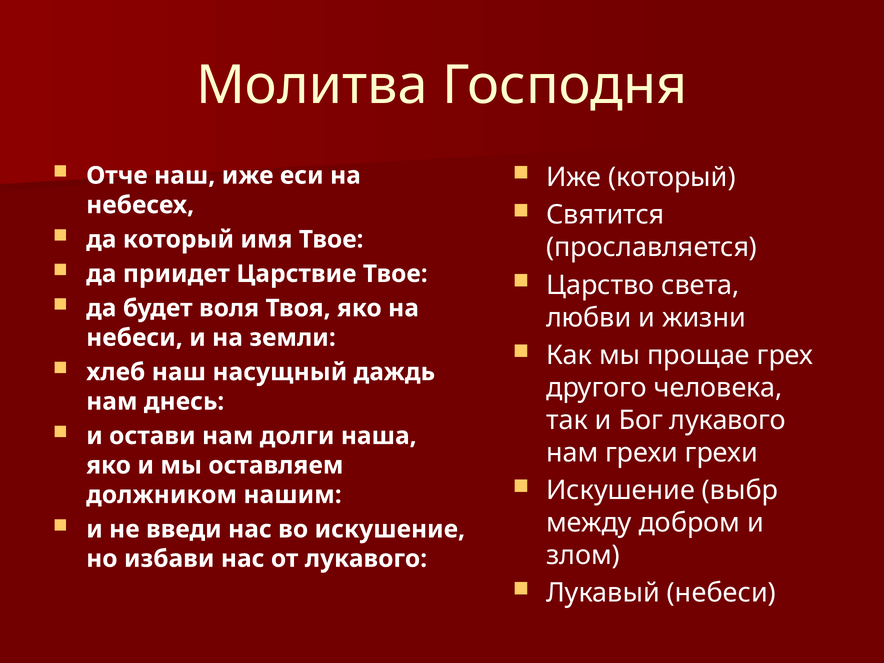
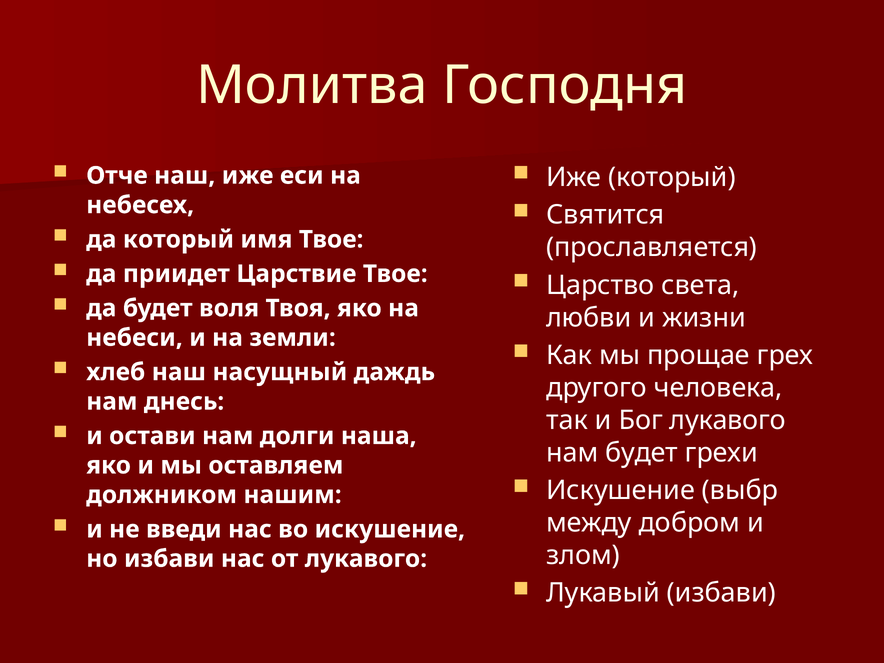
нам грехи: грехи -> будет (642, 453)
Лукавый небеси: небеси -> избави (721, 593)
